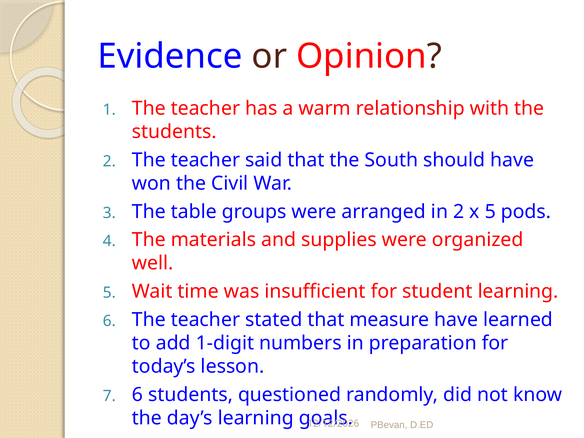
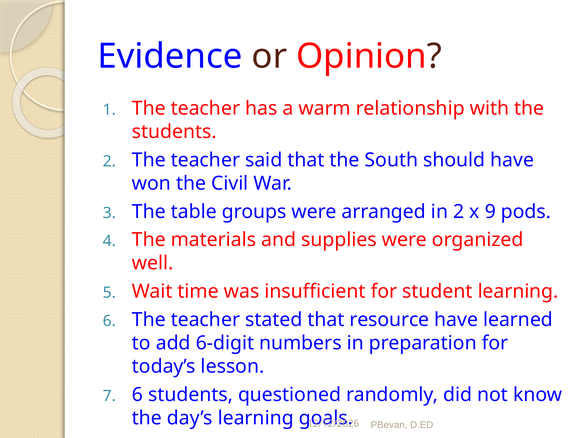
x 5: 5 -> 9 (490, 212)
measure: measure -> resource (389, 320)
1-digit: 1-digit -> 6-digit (225, 343)
